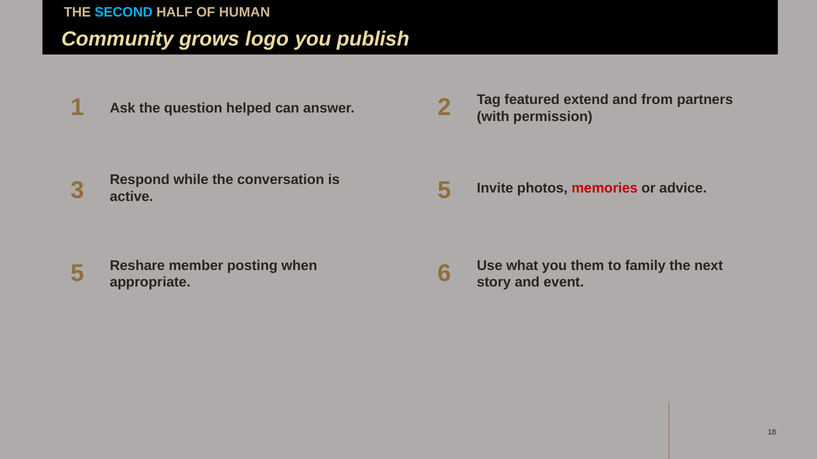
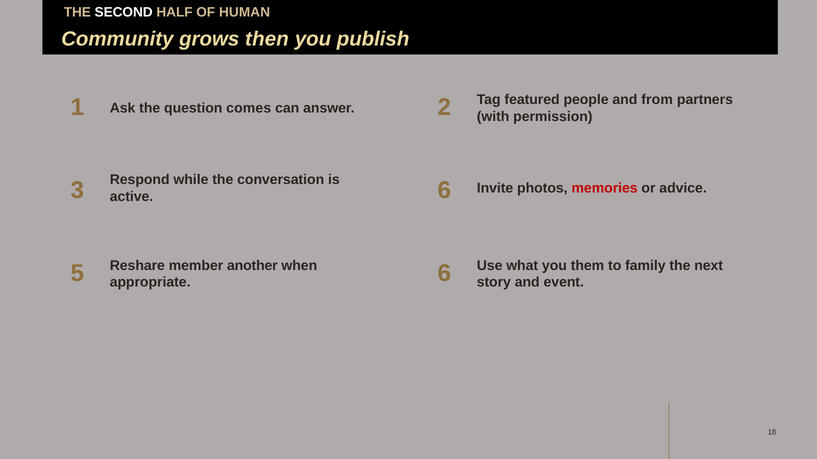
SECOND colour: light blue -> white (124, 12)
logo: logo -> then (267, 39)
helped: helped -> comes (249, 108)
extend: extend -> people (586, 100)
active 5: 5 -> 6 (444, 191)
posting: posting -> another (252, 266)
